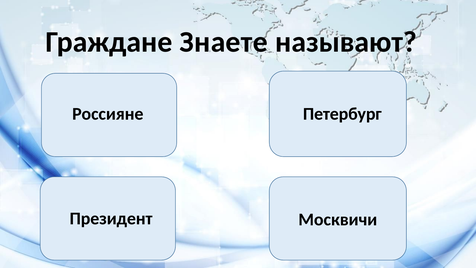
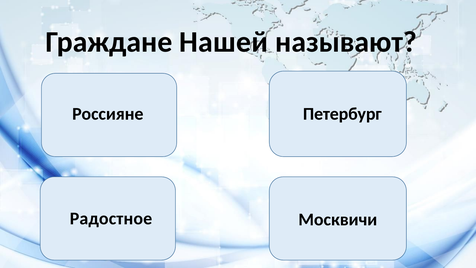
Знаете: Знаете -> Нашей (224, 42)
Президент: Президент -> Радостное (111, 219)
